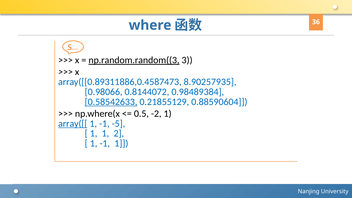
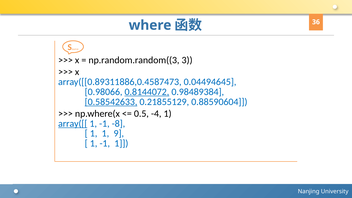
np.random.random((3 underline: present -> none (134, 60)
8.90257935: 8.90257935 -> 0.04494645 (210, 82)
0.8144072 underline: none -> present (147, 92)
-2: -2 -> -4 (156, 114)
-5: -5 -> -8 (118, 124)
2: 2 -> 9 (119, 134)
